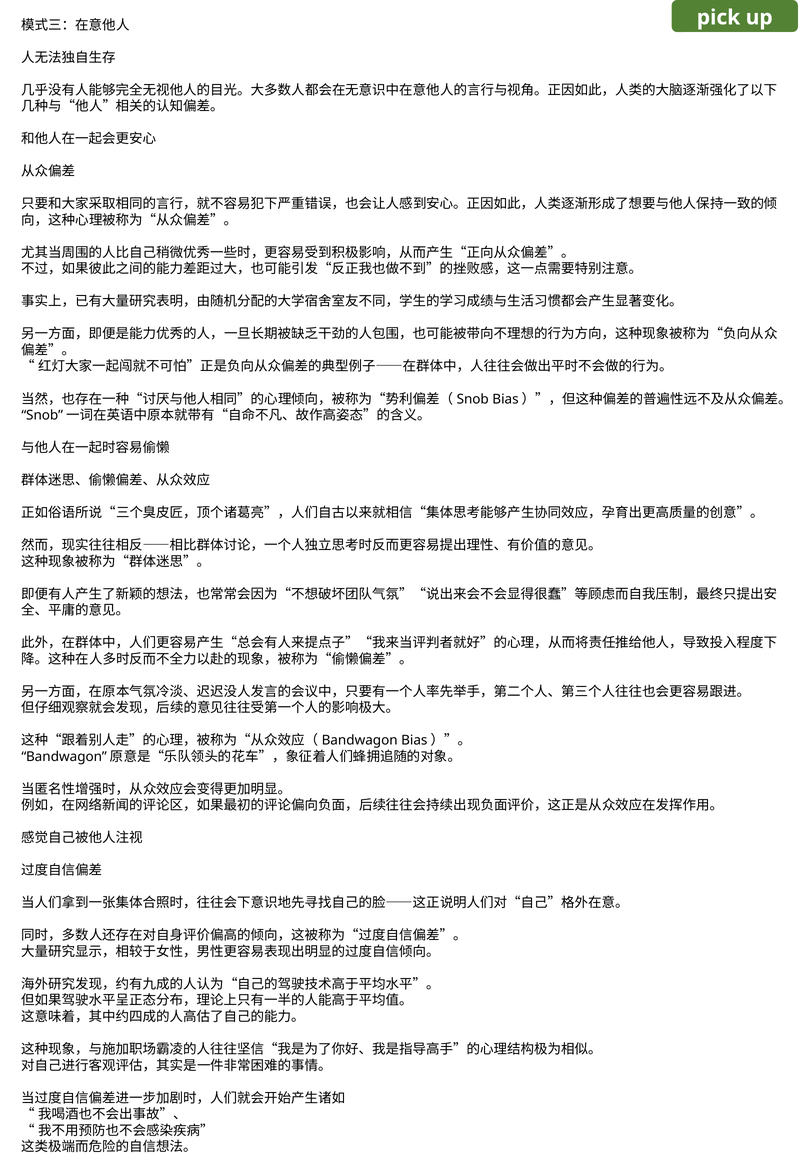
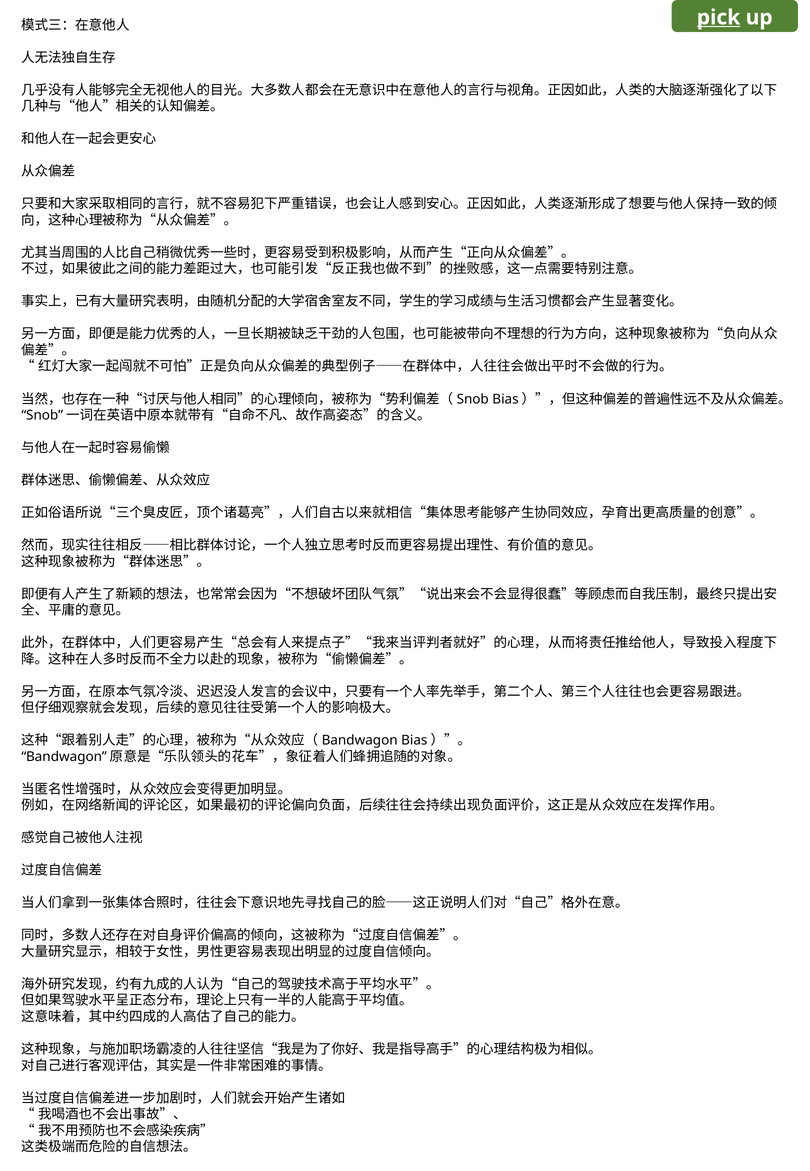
pick underline: none -> present (719, 17)
